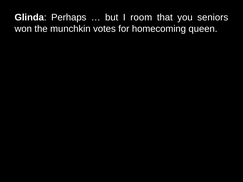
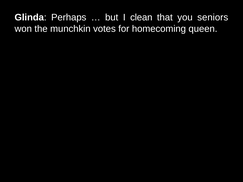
room: room -> clean (141, 17)
